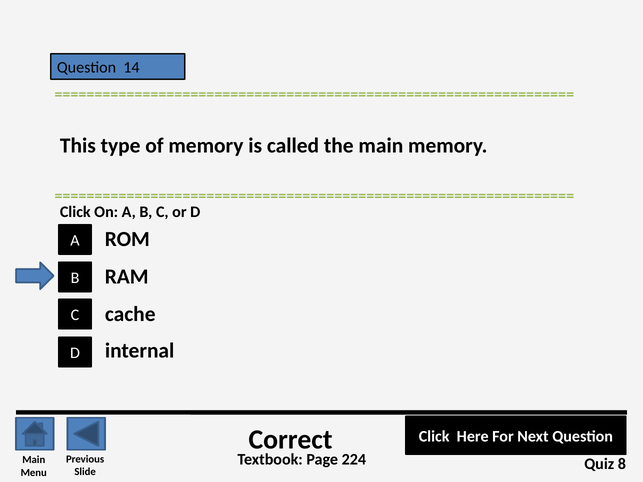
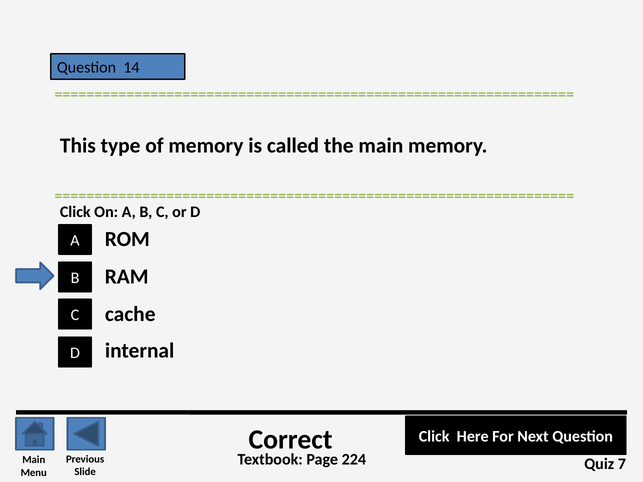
8: 8 -> 7 (622, 464)
